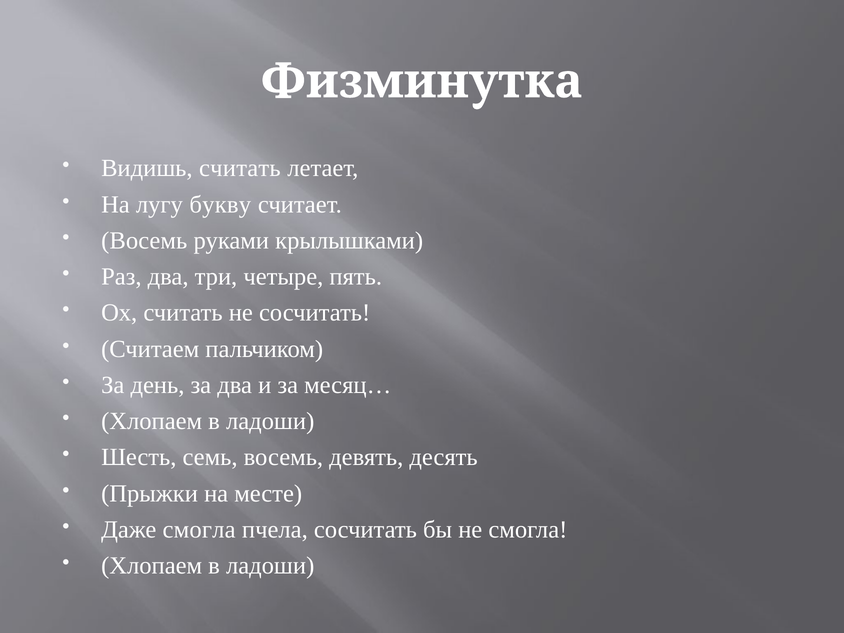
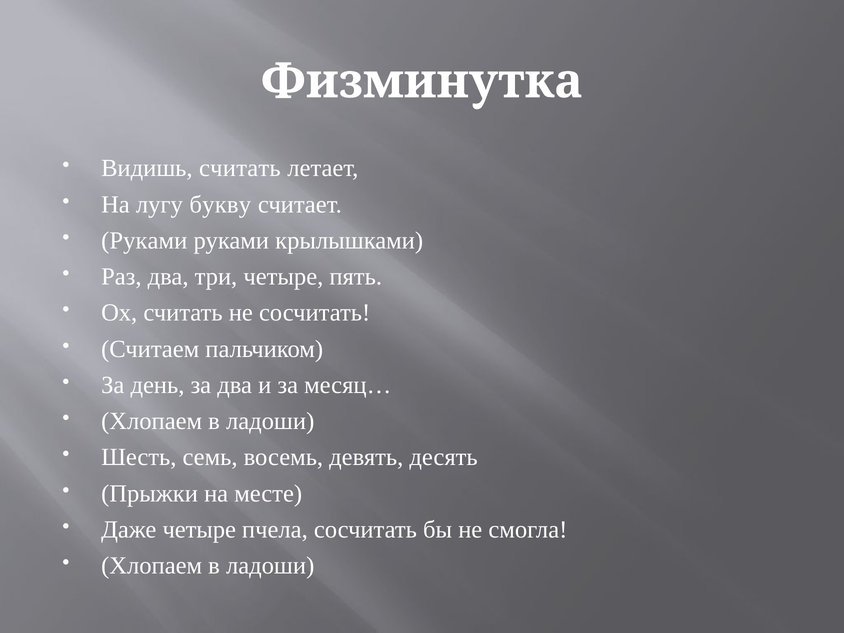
Восемь: Восемь -> Руками (144, 241)
Даже смогла: смогла -> четыре (199, 530)
